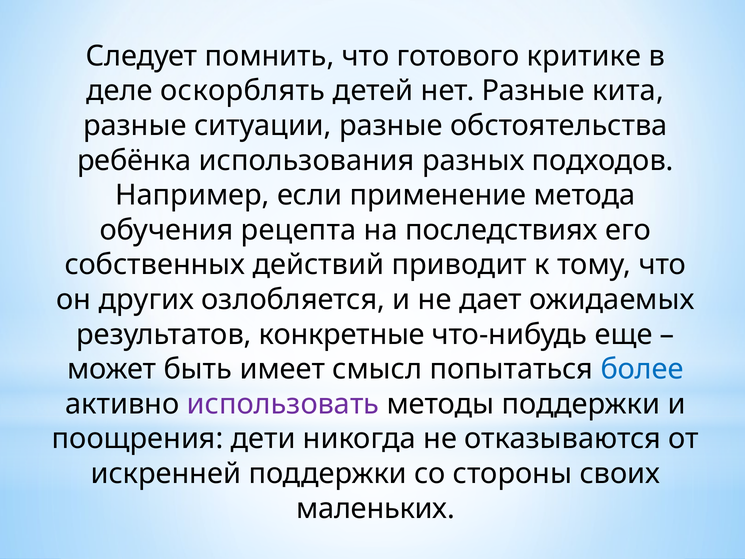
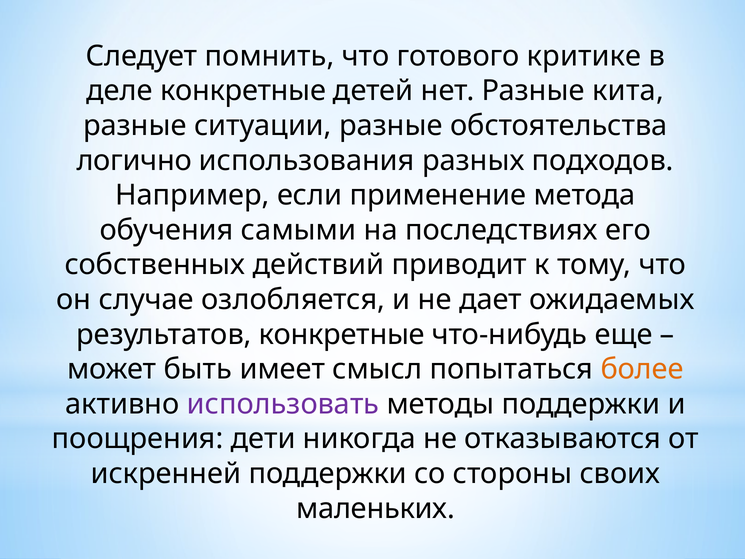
деле оскорблять: оскорблять -> конкретные (243, 91)
ребёнка: ребёнка -> логично (134, 160)
рецепта: рецепта -> самыми (299, 230)
других: других -> случае (146, 300)
более colour: blue -> orange (642, 369)
